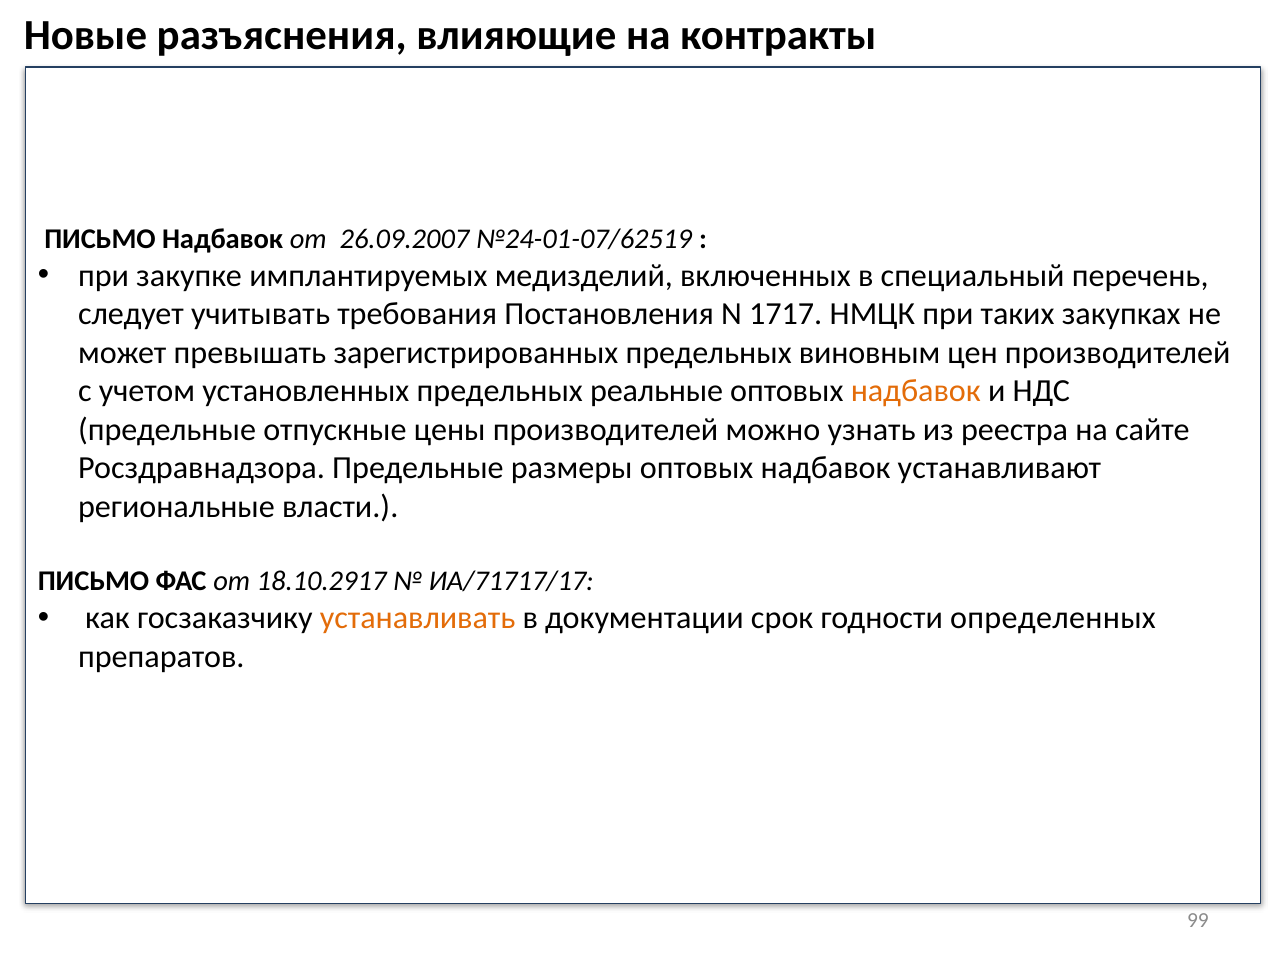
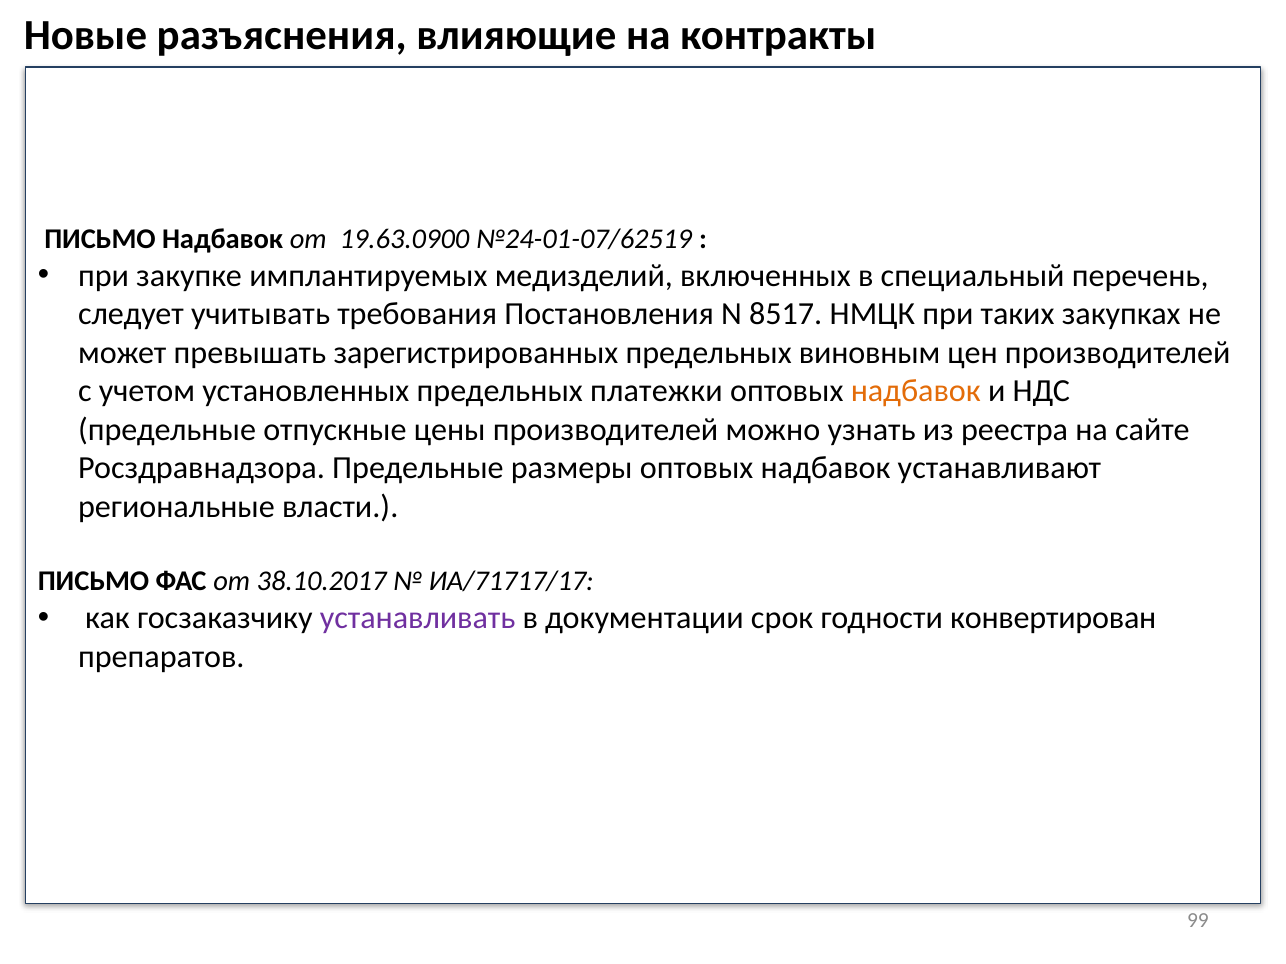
26.09.2007: 26.09.2007 -> 19.63.0900 (405, 239)
1717: 1717 -> 8517 (786, 314)
реальные: реальные -> платежки (656, 391)
18.10.2917: 18.10.2917 -> 38.10.2017 (322, 582)
устанавливать colour: orange -> purple (418, 619)
определенных: определенных -> конвертирован (1053, 619)
